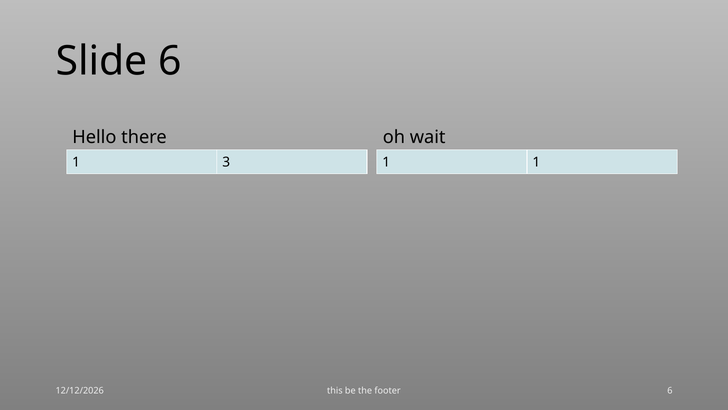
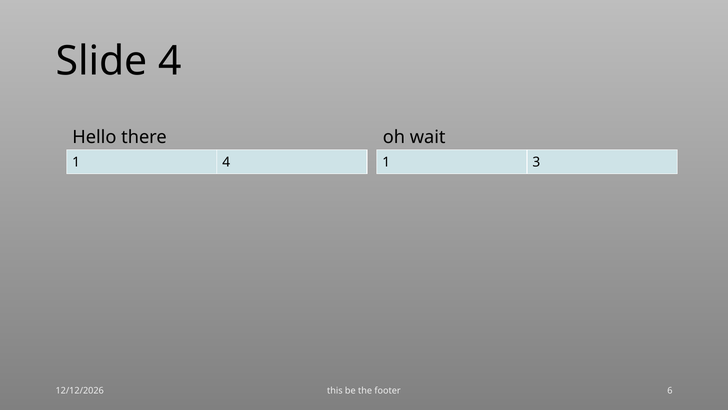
Slide 6: 6 -> 4 (170, 61)
1 3: 3 -> 4 (226, 162)
1 1: 1 -> 3 (536, 162)
